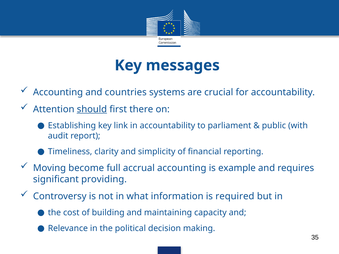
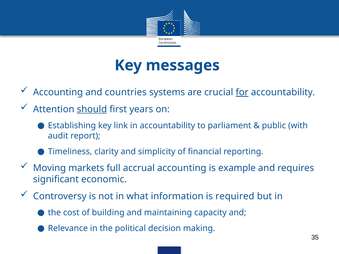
for underline: none -> present (242, 92)
there: there -> years (141, 109)
become: become -> markets (86, 168)
providing: providing -> economic (104, 179)
